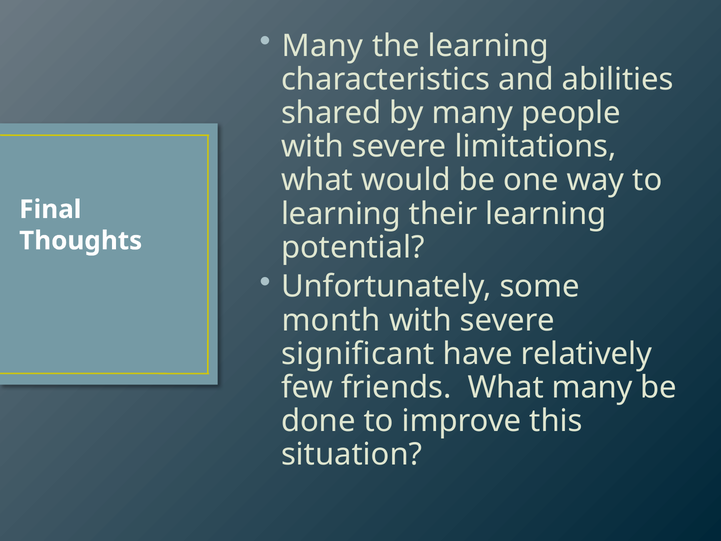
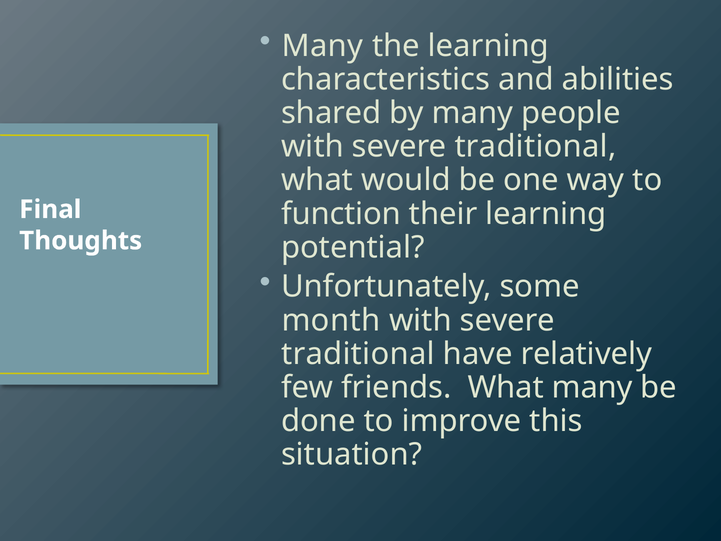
limitations: limitations -> traditional (535, 147)
learning: learning -> function (341, 214)
significant: significant -> traditional (358, 354)
